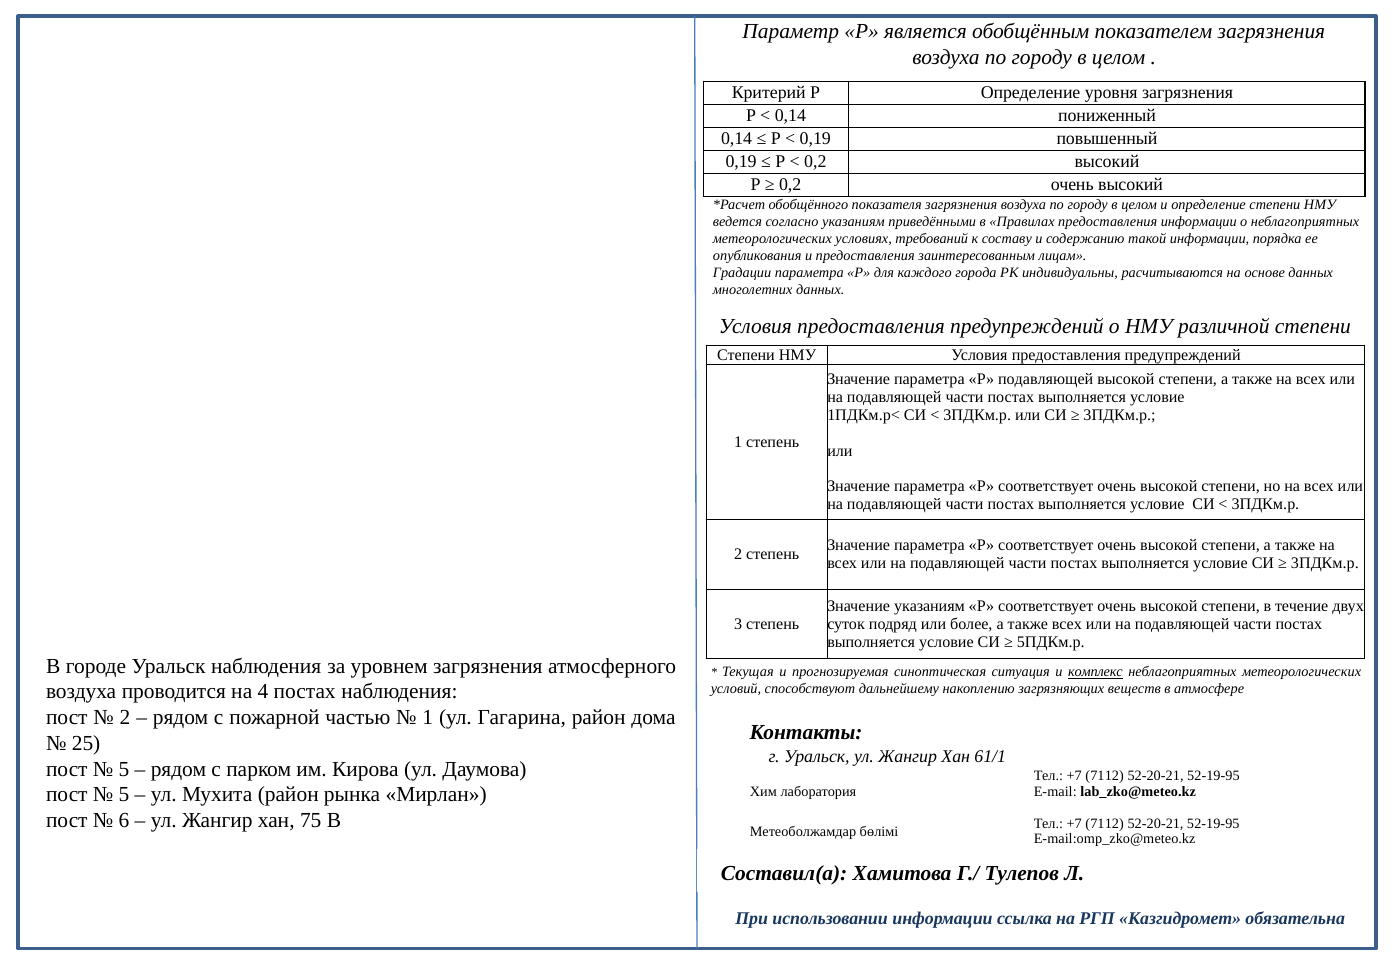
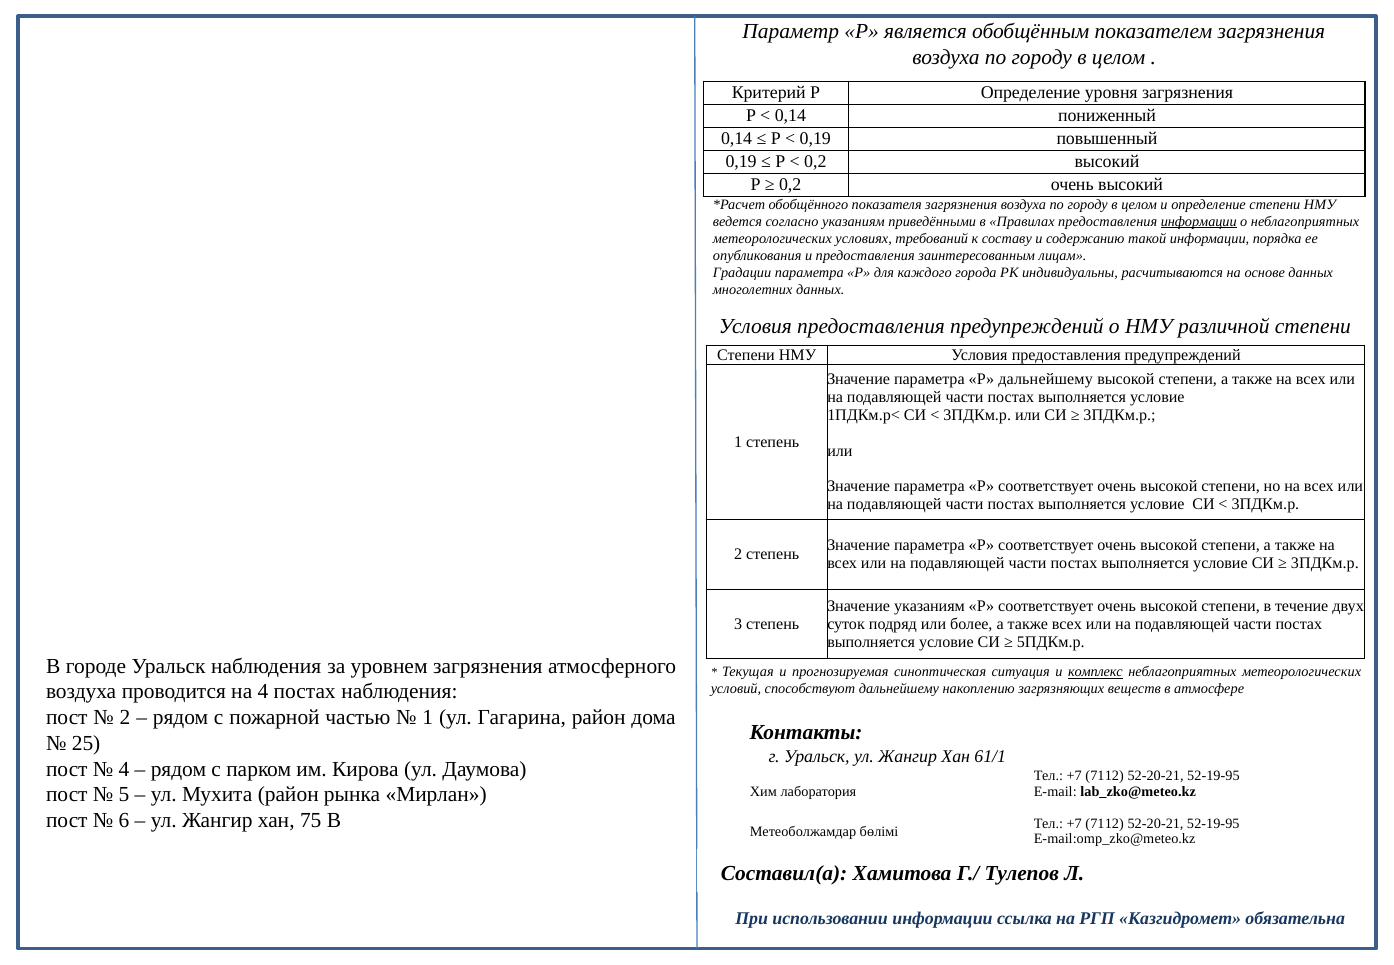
информации underline: none -> present (1199, 221)
Р подавляющей: подавляющей -> дальнейшему (1046, 380)
5: 5 -> 4 (124, 769)
